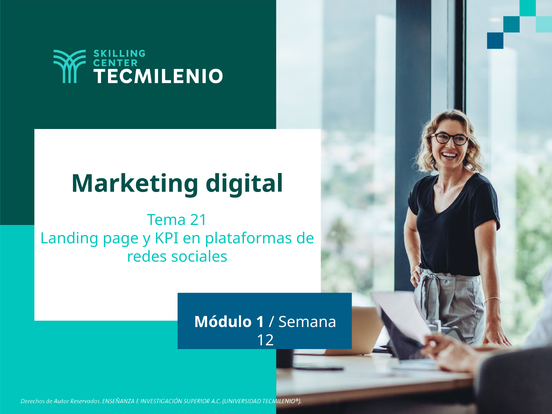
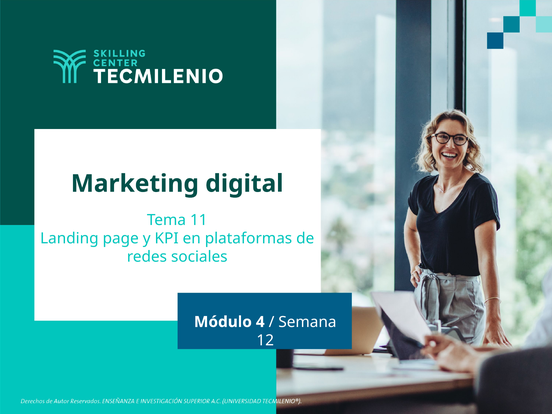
21: 21 -> 11 (199, 220)
1: 1 -> 4 (260, 322)
